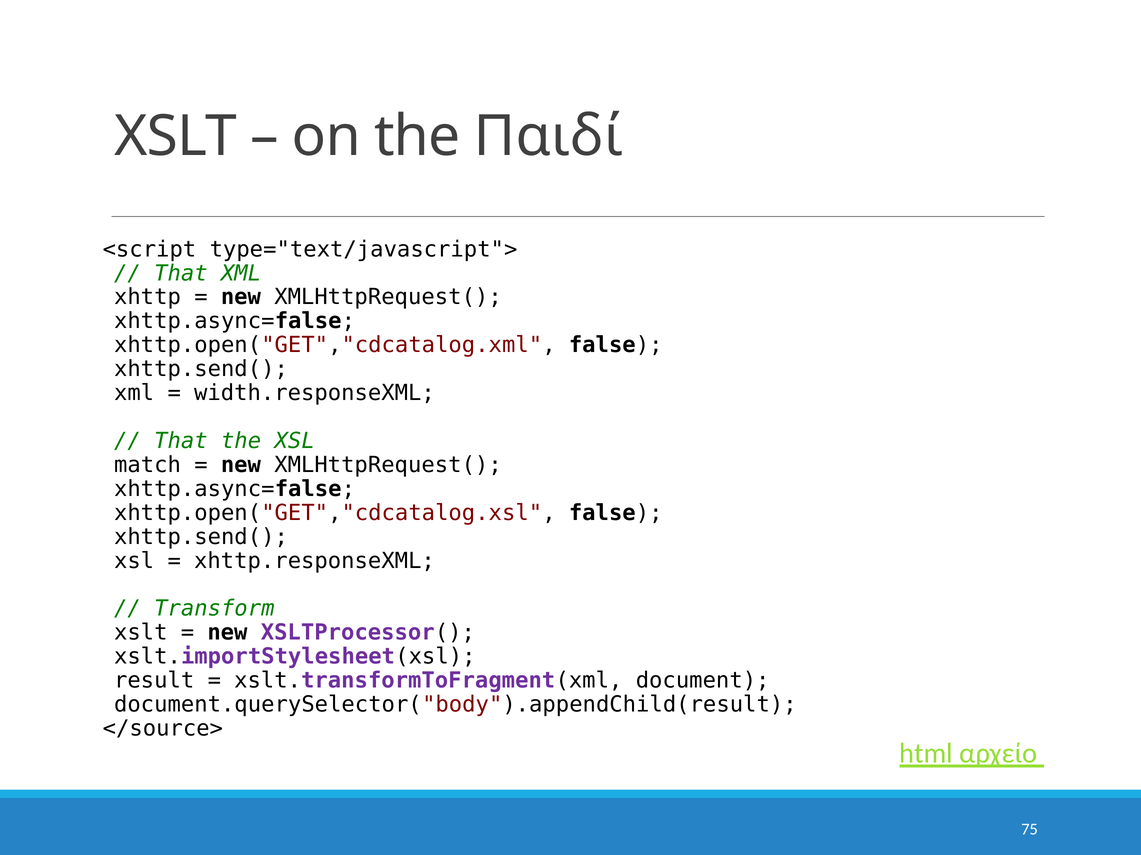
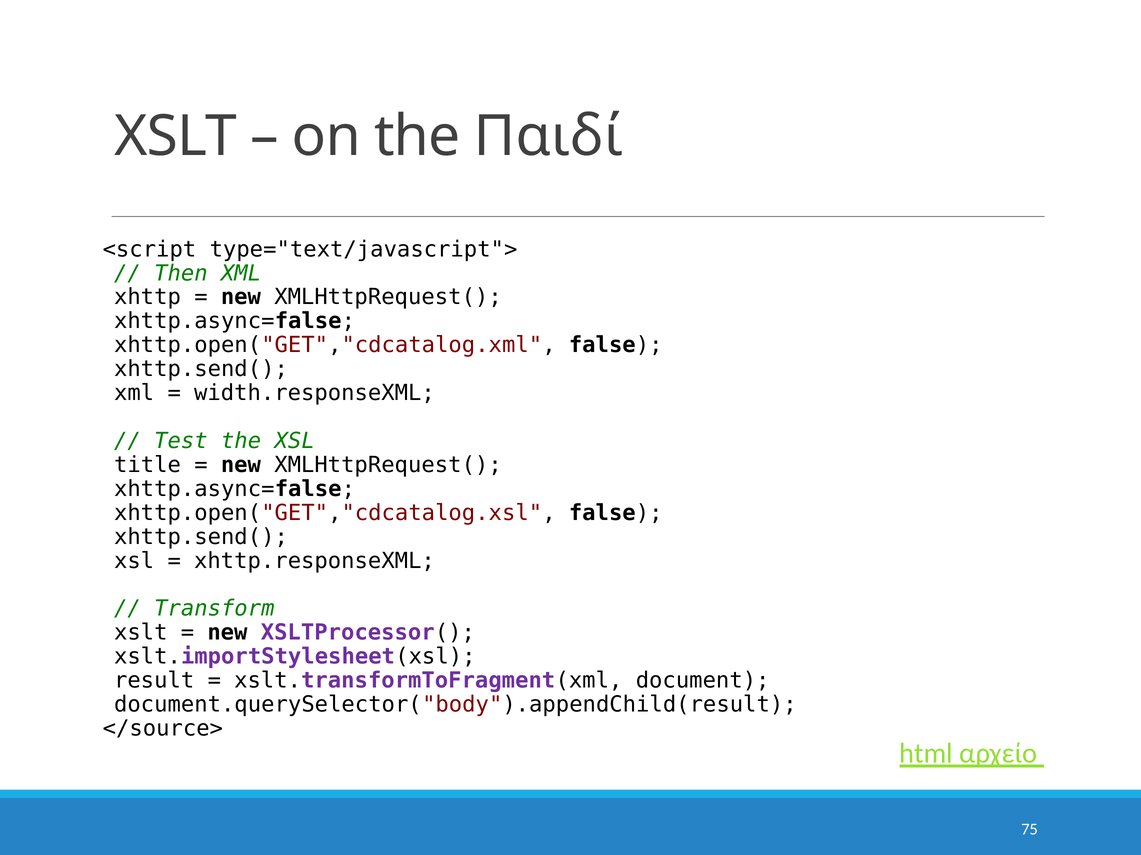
That: That -> Then (181, 273)
That: That -> Test (181, 441)
match: match -> title (147, 465)
